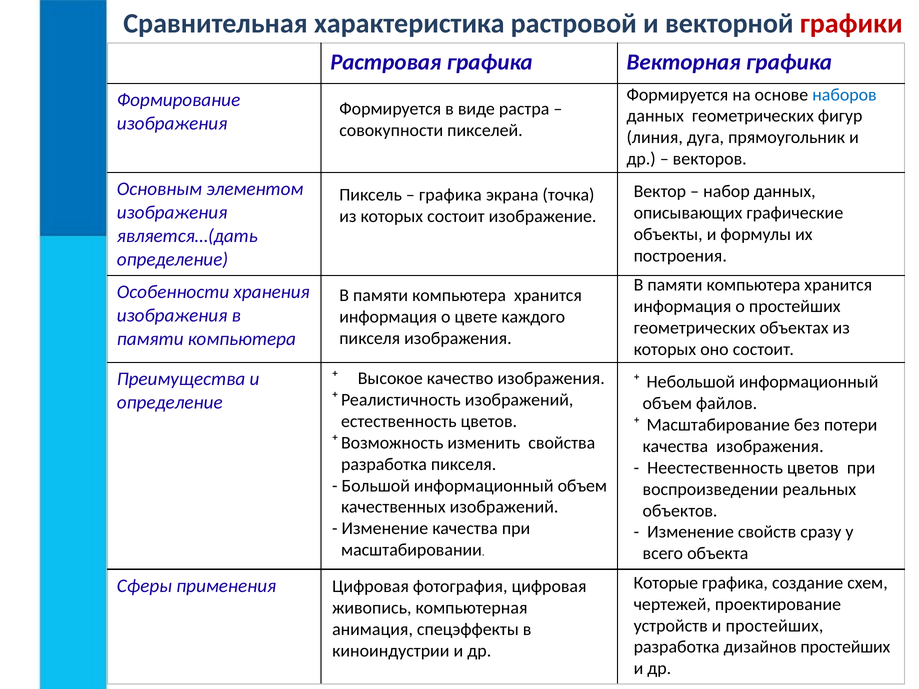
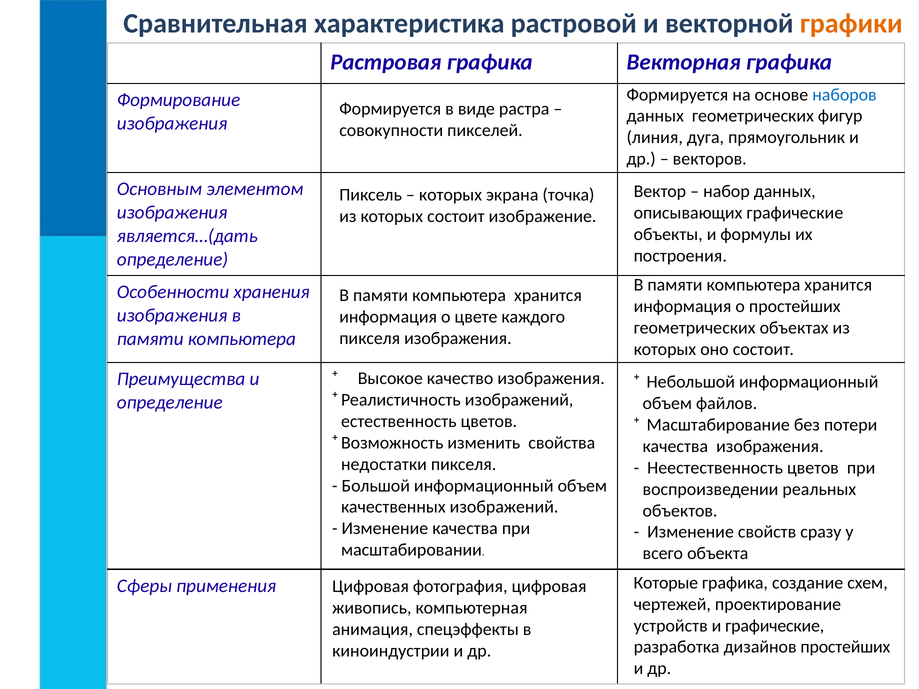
графики colour: red -> orange (851, 23)
графика: графика -> которых (450, 195)
разработка: разработка -> недостатки (384, 464)
и простейших: простейших -> графические (775, 626)
